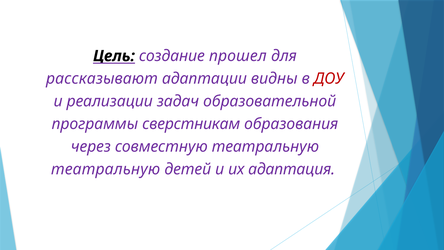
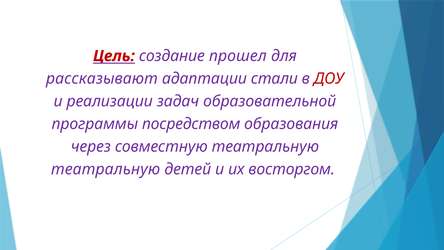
Цель colour: black -> red (114, 56)
видны: видны -> стали (274, 79)
сверстникам: сверстникам -> посредством (191, 124)
адаптация: адаптация -> восторгом (292, 169)
